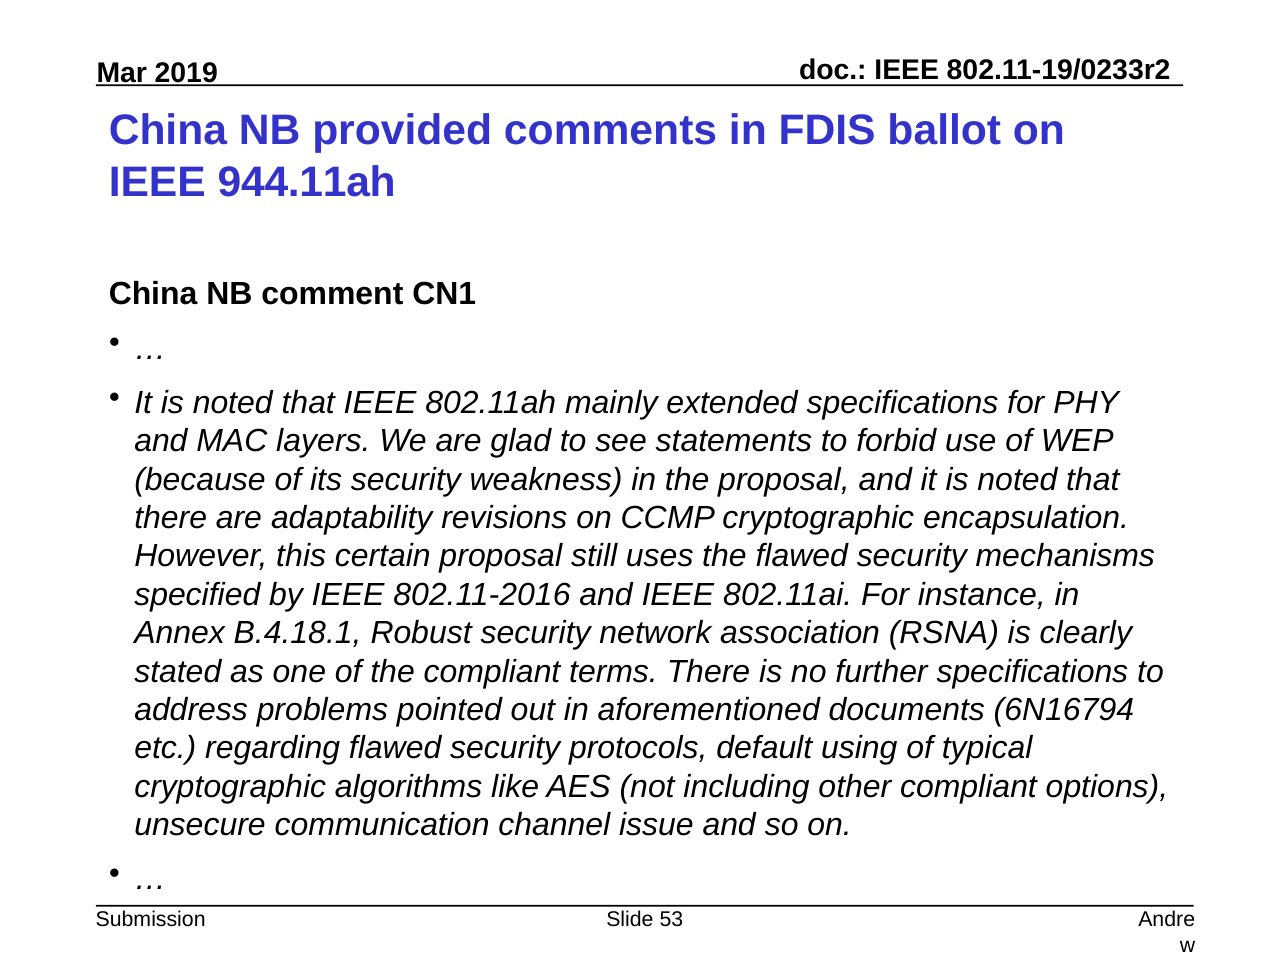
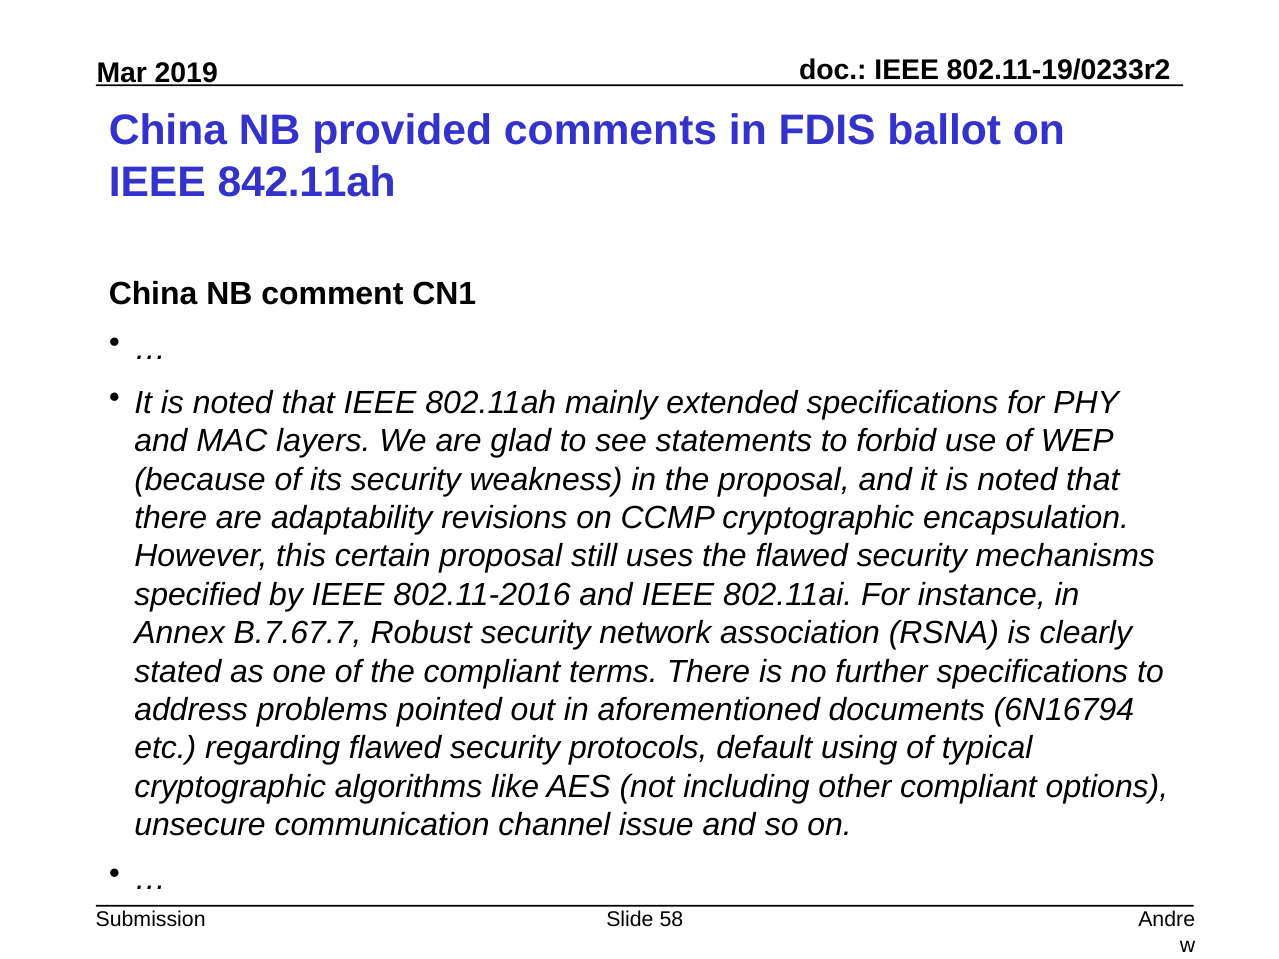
944.11ah: 944.11ah -> 842.11ah (307, 182)
B.4.18.1: B.4.18.1 -> B.7.67.7 (298, 633)
53: 53 -> 58 (671, 920)
